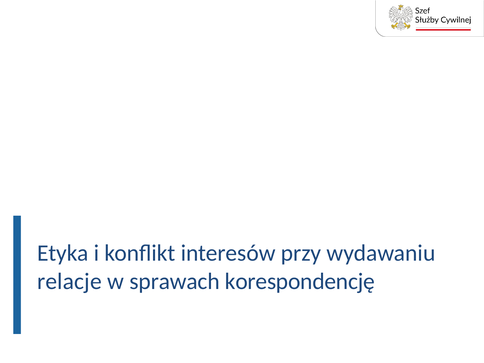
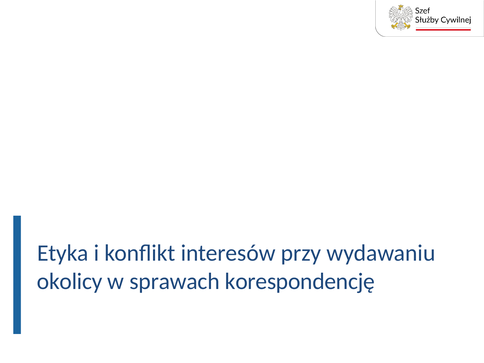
relacje: relacje -> okolicy (70, 281)
